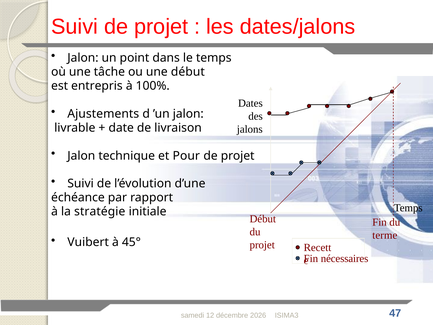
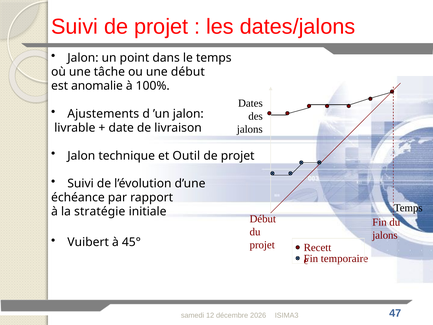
entrepris: entrepris -> anomalie (97, 86)
Pour: Pour -> Outil (186, 156)
terme: terme -> jalons (385, 235)
nécessaires: nécessaires -> temporaire (344, 258)
